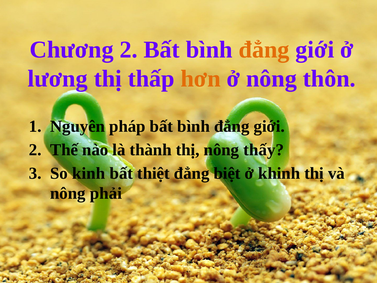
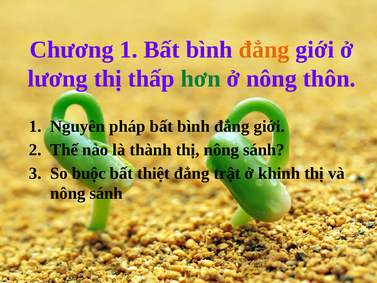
Chương 2: 2 -> 1 (129, 50)
hơn colour: orange -> green (201, 79)
thị nông thấy: thấy -> sánh (264, 150)
kinh: kinh -> buộc (89, 173)
biệt: biệt -> trật (227, 173)
phải: phải -> sánh (106, 193)
